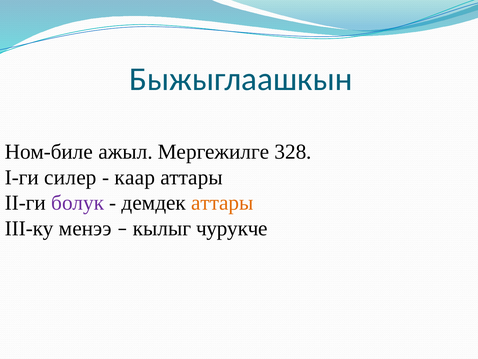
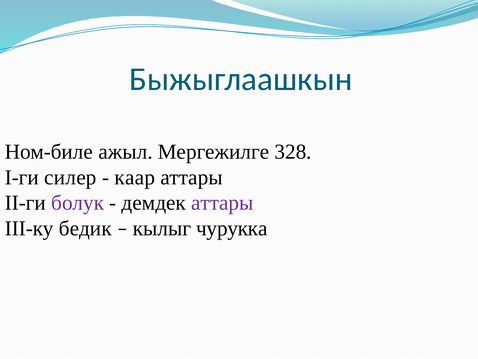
аттары colour: orange -> purple (222, 203)
менээ: менээ -> бедик (85, 228)
чурукче: чурукче -> чурукка (232, 228)
